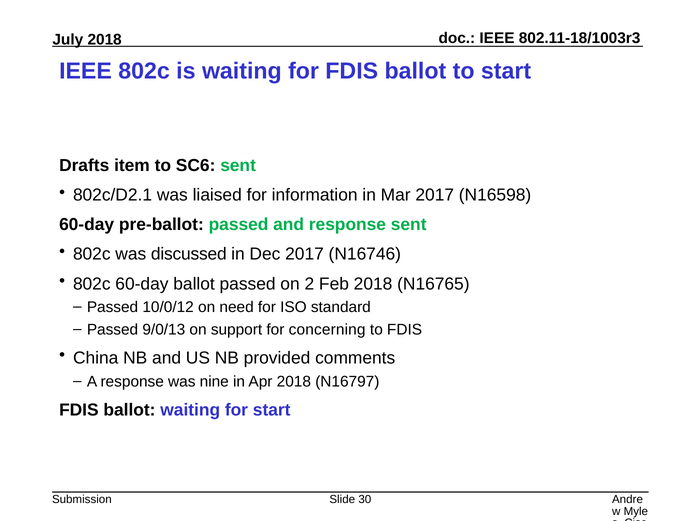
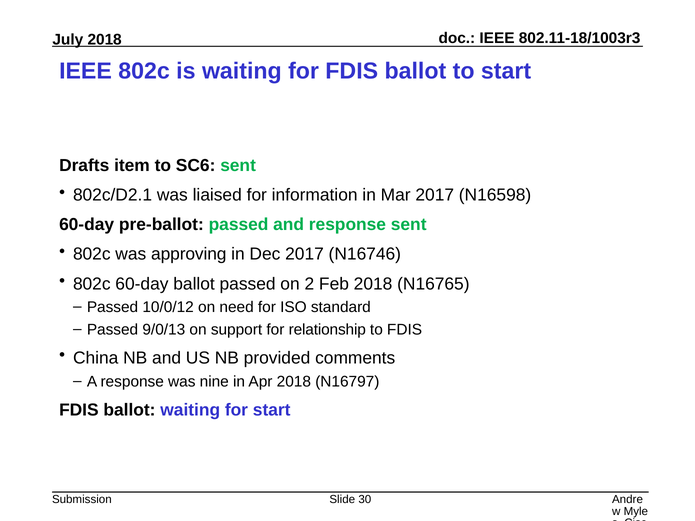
discussed: discussed -> approving (189, 254)
concerning: concerning -> relationship (327, 330)
